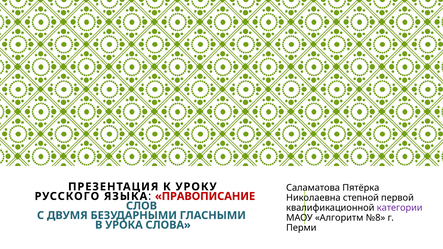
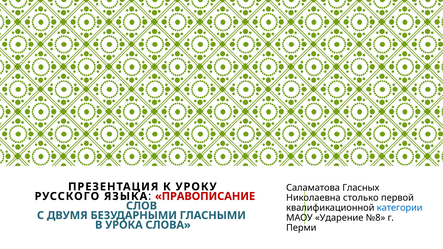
Пятёрка: Пятёрка -> Гласных (361, 188)
степной: степной -> столько (361, 198)
категории colour: purple -> blue (400, 208)
Алгоритм: Алгоритм -> Ударение (339, 218)
